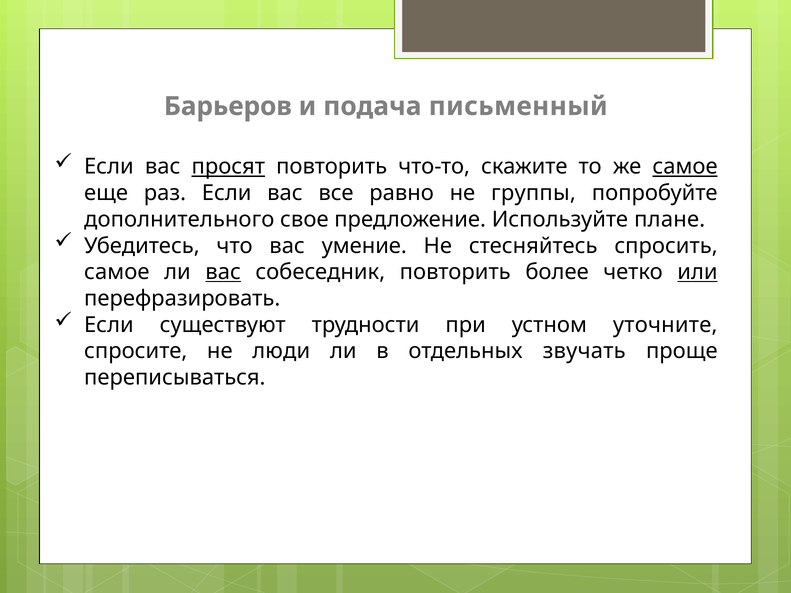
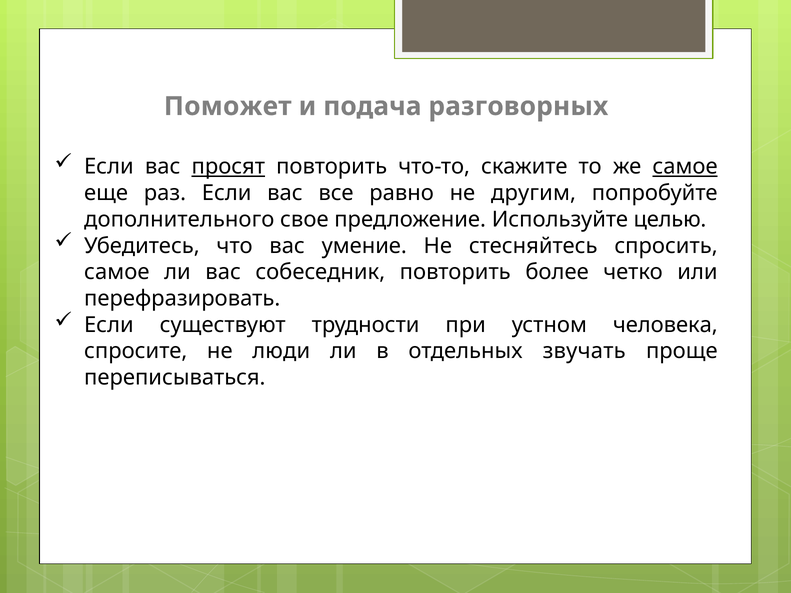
Барьеров: Барьеров -> Поможет (228, 106)
письменный: письменный -> разговорных (518, 106)
группы: группы -> другим (533, 193)
плане: плане -> целью (670, 219)
вас underline: present -> none (223, 272)
или underline: present -> none (697, 272)
уточните: уточните -> человека (665, 325)
